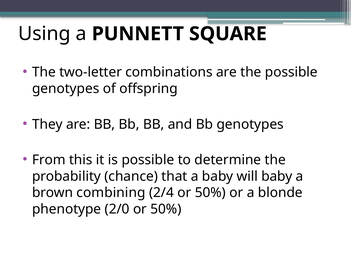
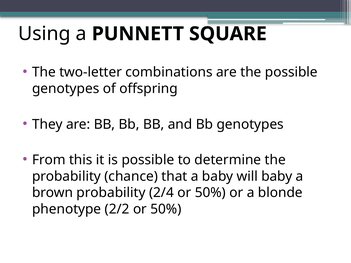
brown combining: combining -> probability (111, 193)
2/0: 2/0 -> 2/2 (117, 209)
